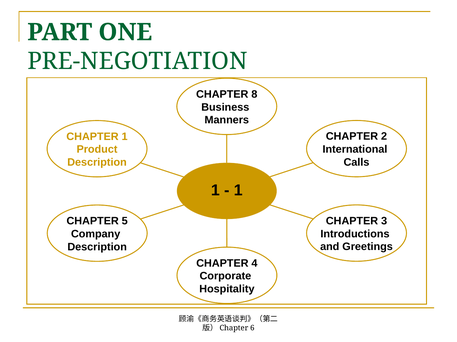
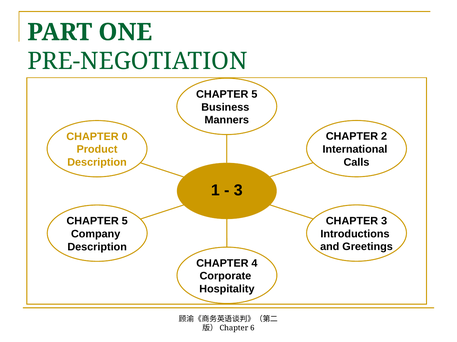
8: 8 -> 5 (254, 94)
CHAPTER 1: 1 -> 0 (125, 137)
1: 1 -> 3 (238, 191)
